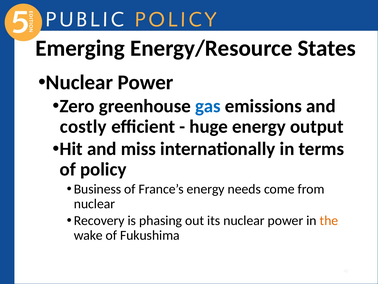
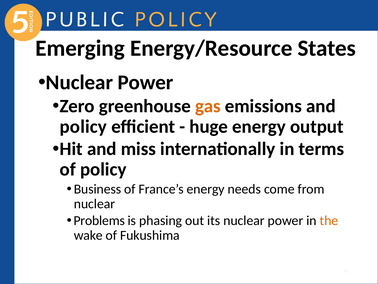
gas colour: blue -> orange (208, 106)
costly: costly -> policy (83, 126)
Recovery: Recovery -> Problems (99, 220)
